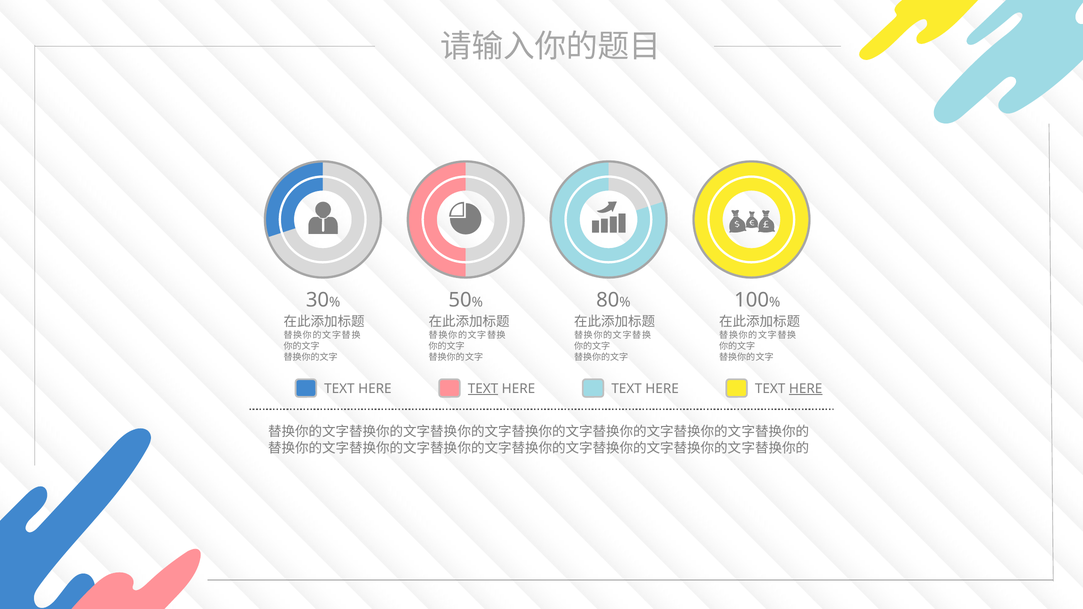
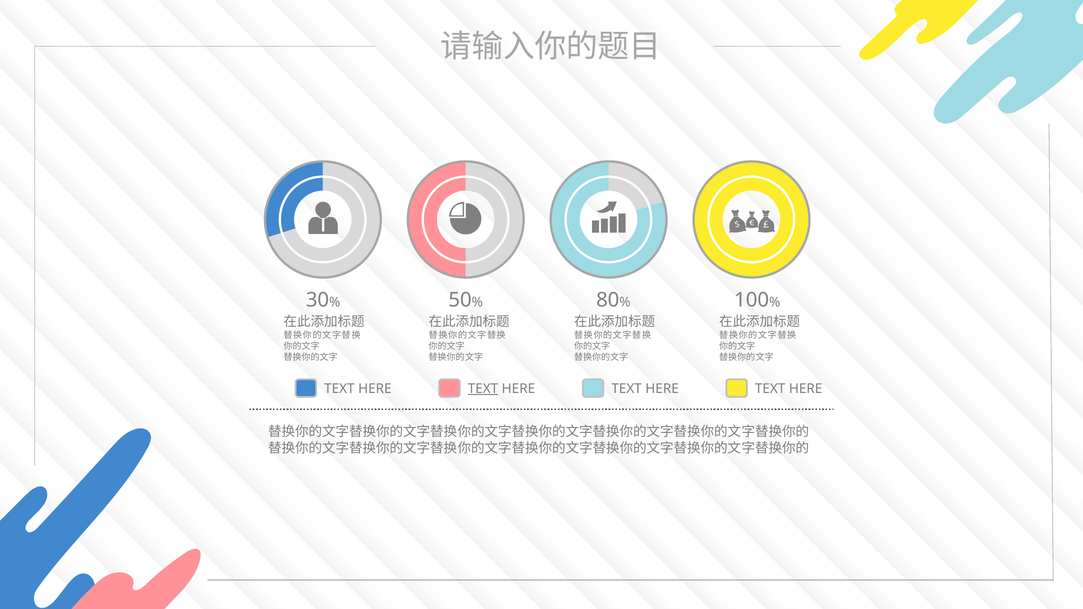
HERE underline: present -> none (806, 389)
